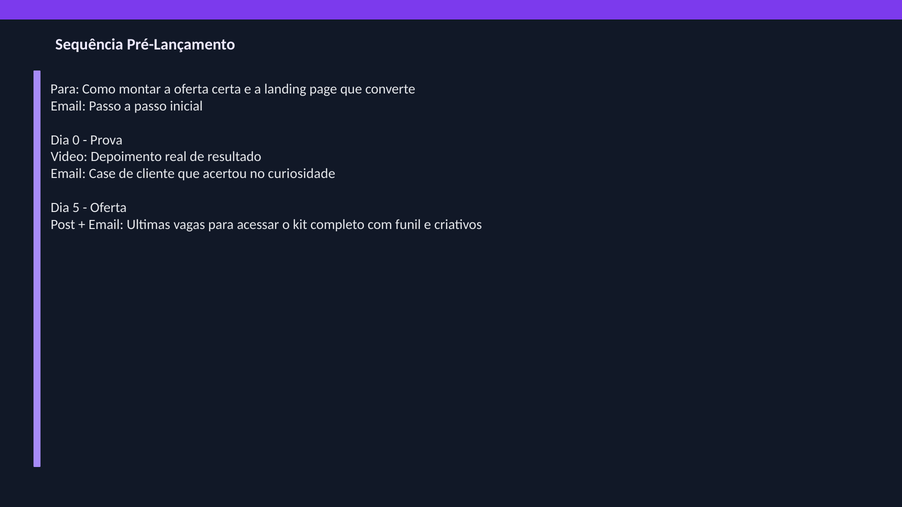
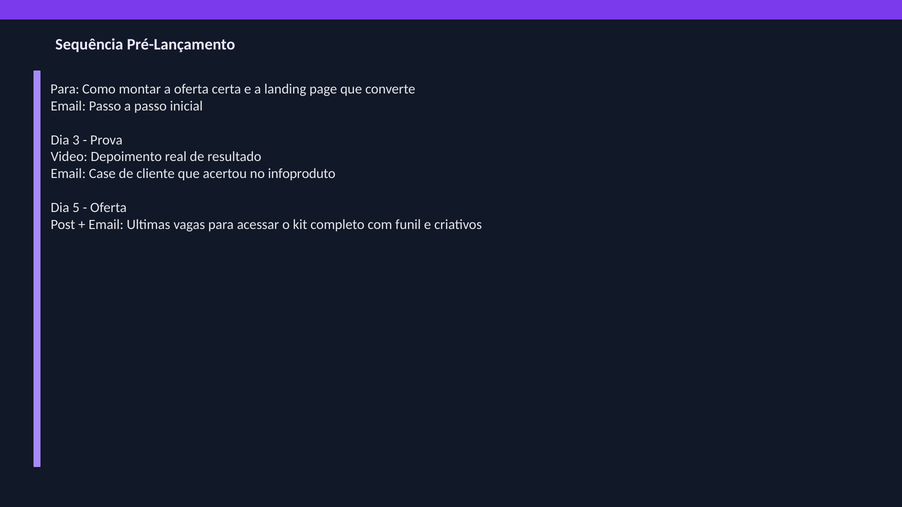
0: 0 -> 3 (76, 140)
curiosidade: curiosidade -> infoproduto (302, 174)
